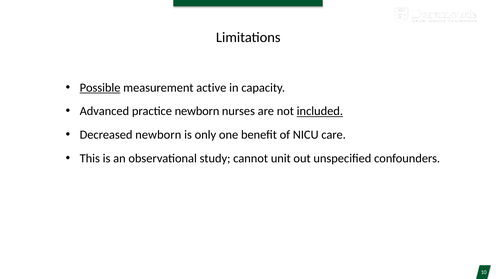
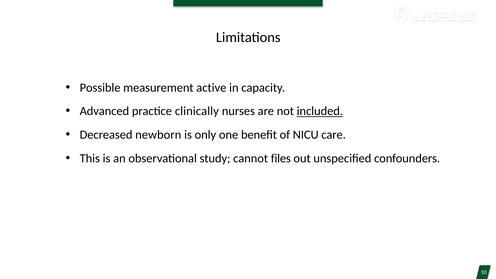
Possible underline: present -> none (100, 88)
practice newborn: newborn -> clinically (197, 111)
unit: unit -> files (281, 158)
